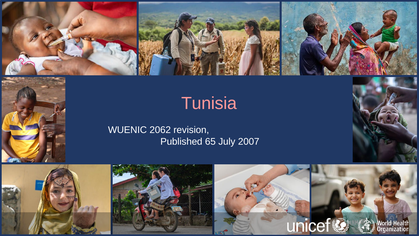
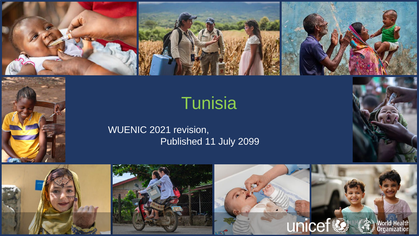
Tunisia colour: pink -> light green (209, 103)
2062: 2062 -> 2021 (160, 130)
65: 65 -> 11 (210, 142)
2007: 2007 -> 2099 (249, 142)
